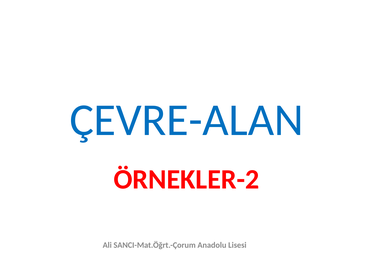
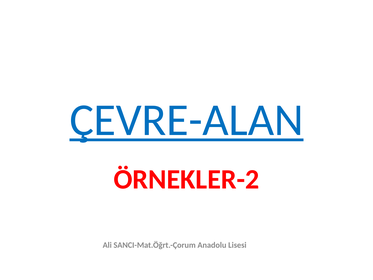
ÇEVRE-ALAN underline: none -> present (186, 120)
